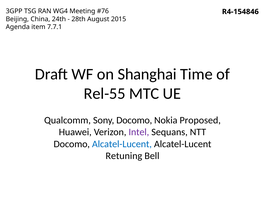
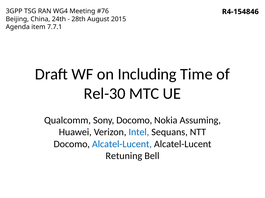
Shanghai: Shanghai -> Including (147, 74)
Rel-55: Rel-55 -> Rel-30 (105, 94)
Proposed: Proposed -> Assuming (200, 121)
Intel colour: purple -> blue (139, 133)
